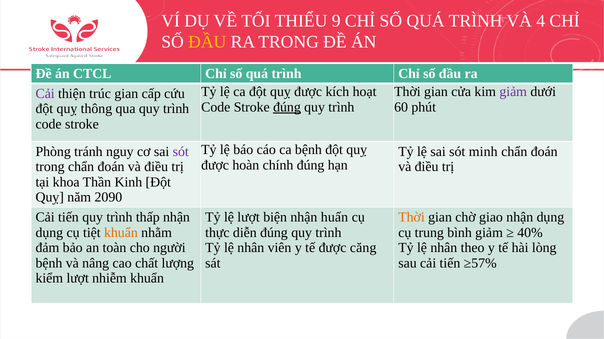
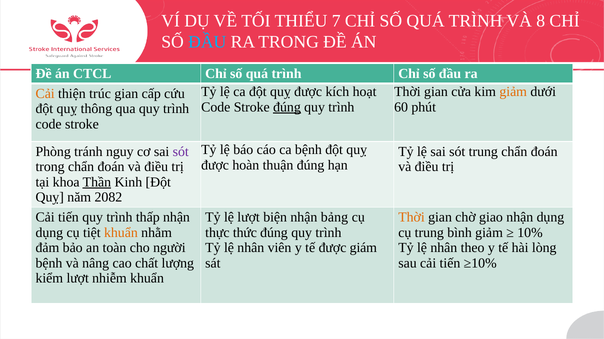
9: 9 -> 7 (336, 21)
4: 4 -> 8 (541, 21)
ĐẦU colour: yellow -> light blue (207, 42)
giảm colour: purple -> orange (513, 92)
Cải colour: purple -> orange (45, 94)
sót minh: minh -> trung (483, 152)
chính: chính -> thuận (278, 165)
Thần underline: none -> present (97, 182)
2090: 2090 -> 2082 (108, 198)
huấn: huấn -> bảng (334, 218)
diễn: diễn -> thức (245, 233)
40%: 40% -> 10% (530, 233)
căng: căng -> giám (363, 248)
≥57%: ≥57% -> ≥10% (480, 264)
